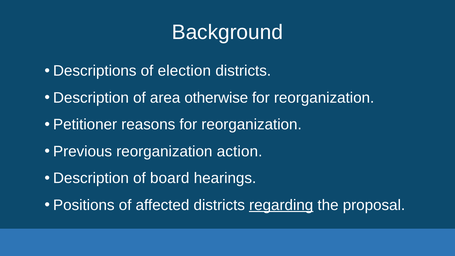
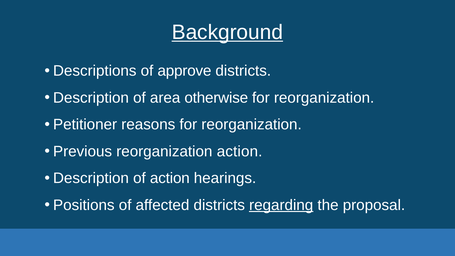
Background underline: none -> present (227, 32)
election: election -> approve (184, 71)
of board: board -> action (170, 178)
